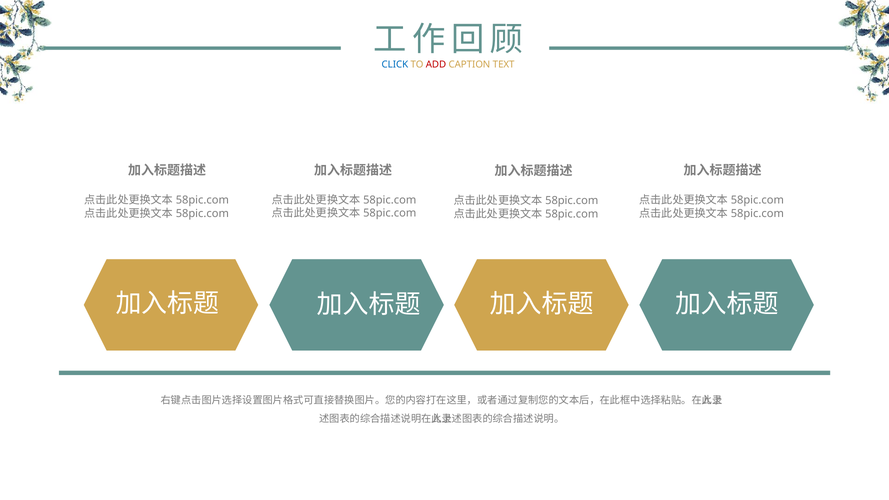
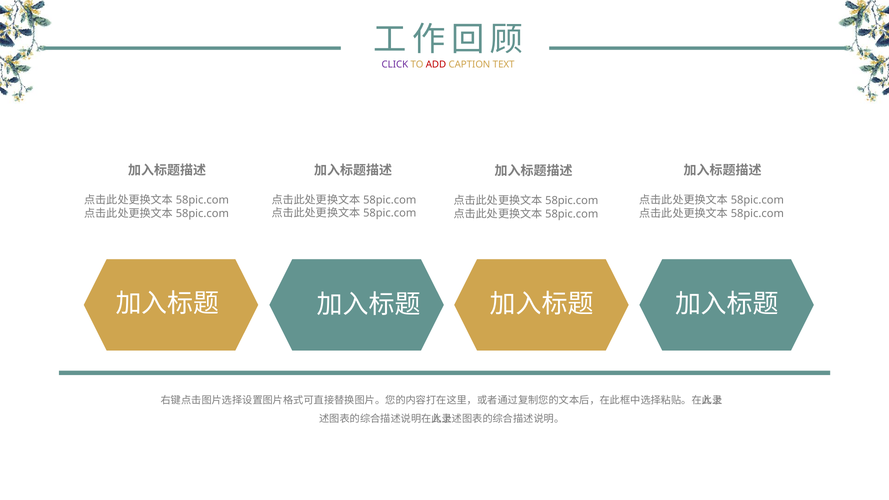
CLICK colour: blue -> purple (395, 65)
